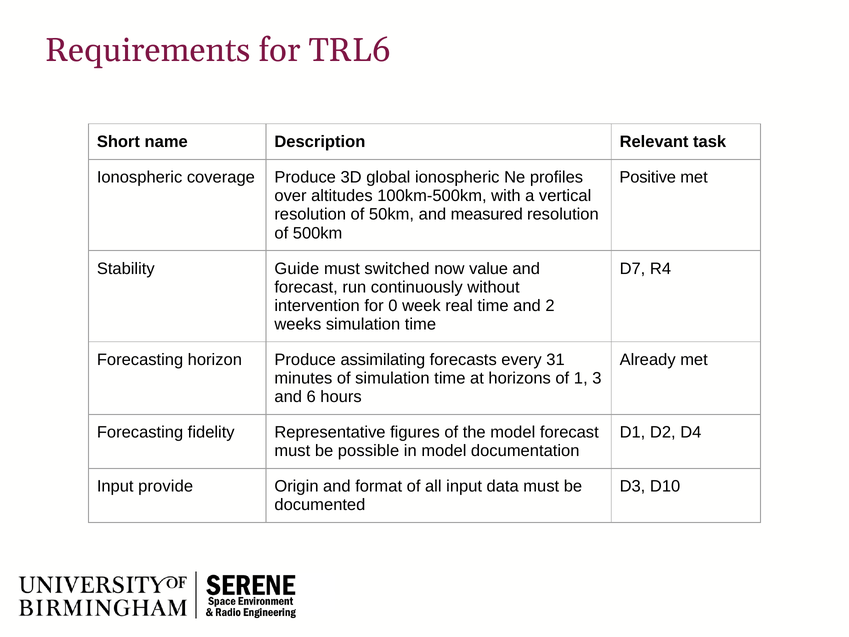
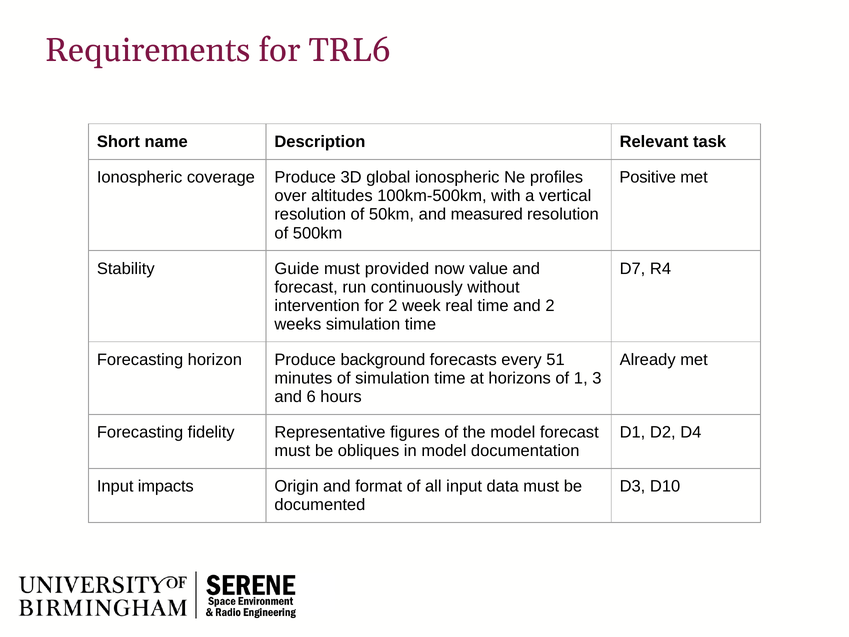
switched: switched -> provided (397, 268)
for 0: 0 -> 2 (393, 306)
assimilating: assimilating -> background (383, 360)
31: 31 -> 51 (556, 360)
possible: possible -> obliques (369, 451)
provide: provide -> impacts (166, 486)
